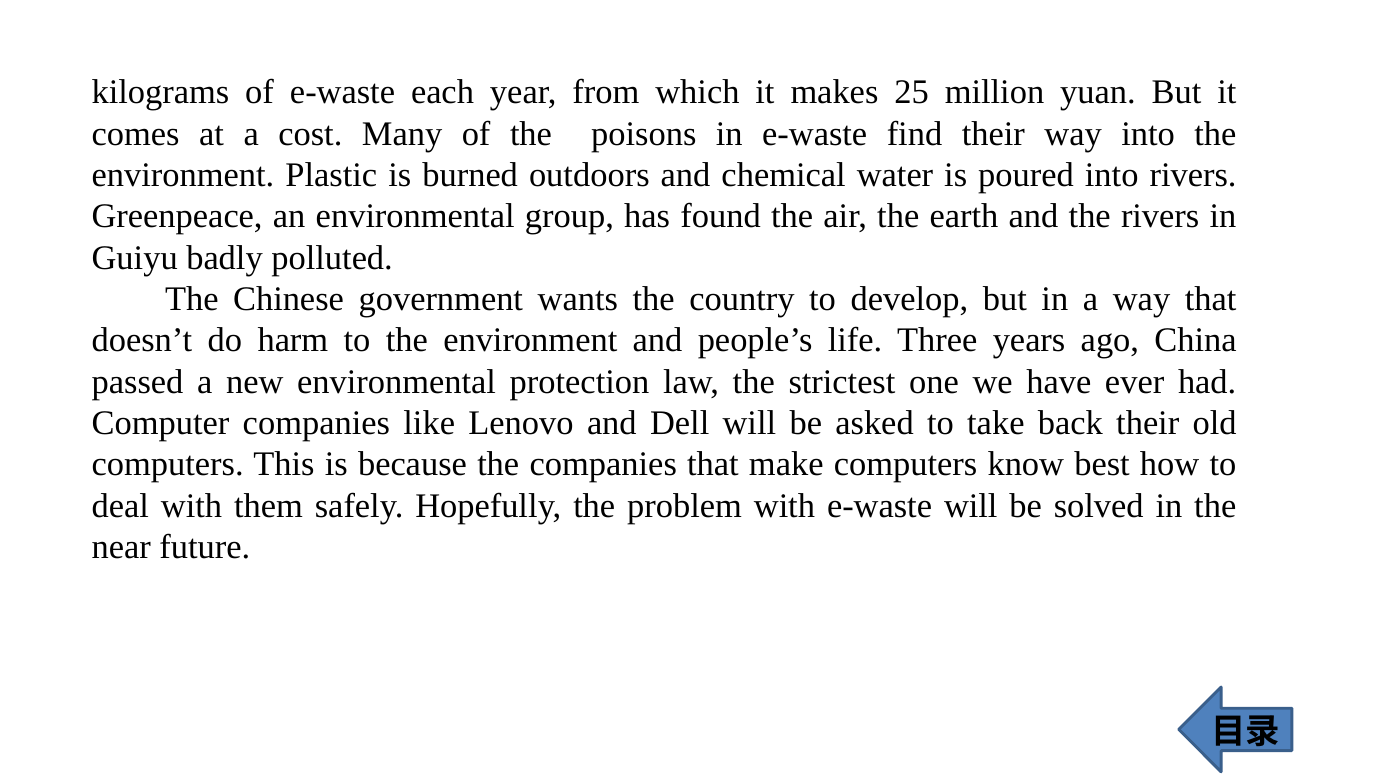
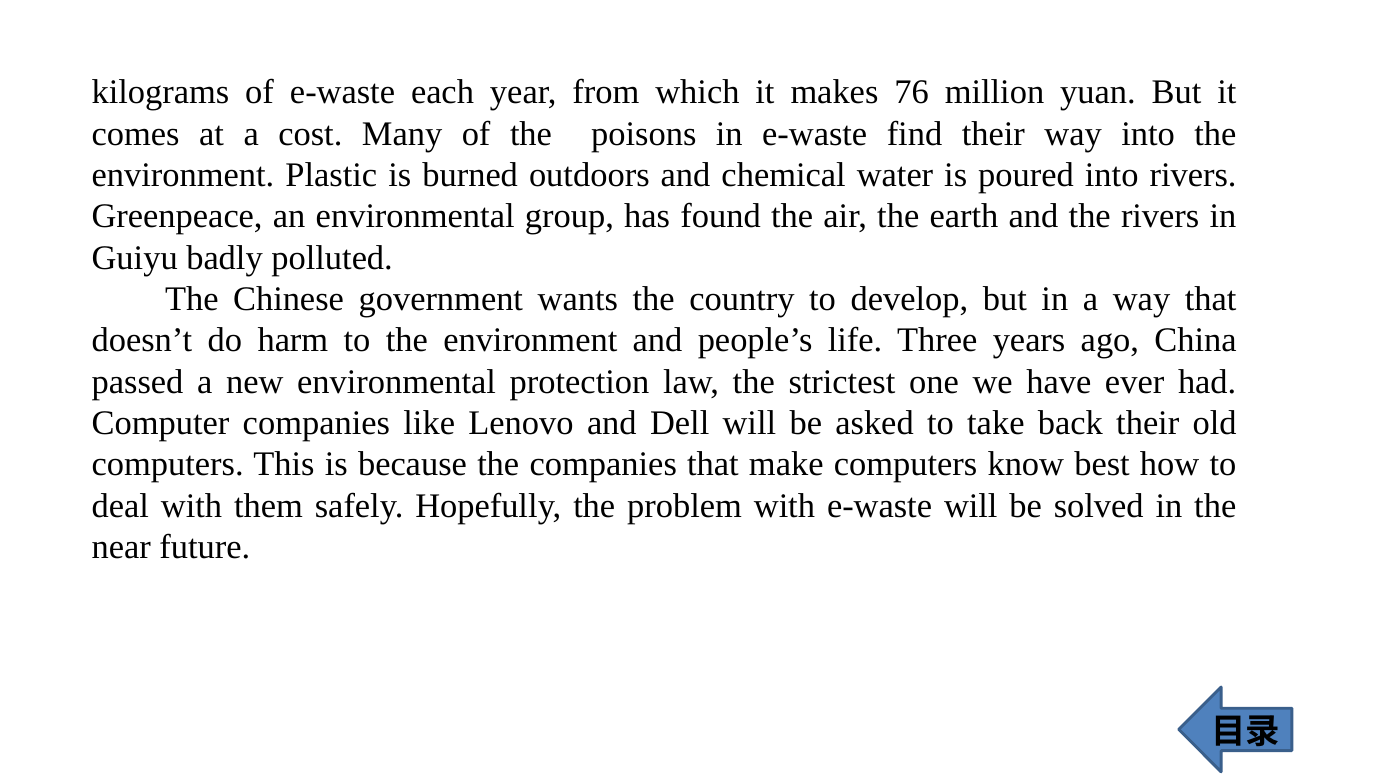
25: 25 -> 76 (912, 93)
